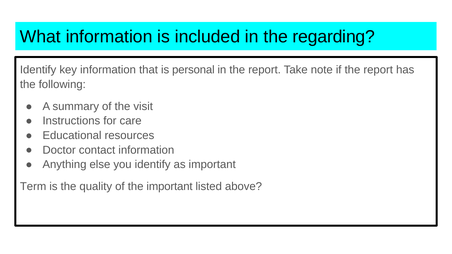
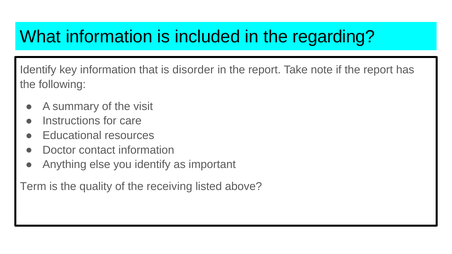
personal: personal -> disorder (193, 70)
the important: important -> receiving (169, 187)
